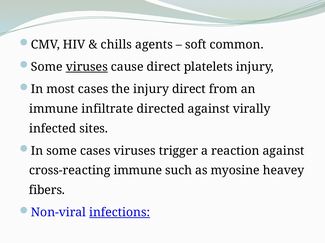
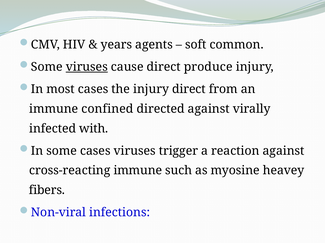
chills: chills -> years (116, 45)
platelets: platelets -> produce (208, 67)
infiltrate: infiltrate -> confined (107, 109)
sites: sites -> with (94, 129)
infections underline: present -> none (120, 213)
